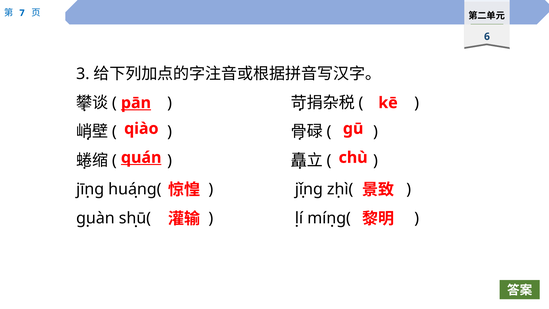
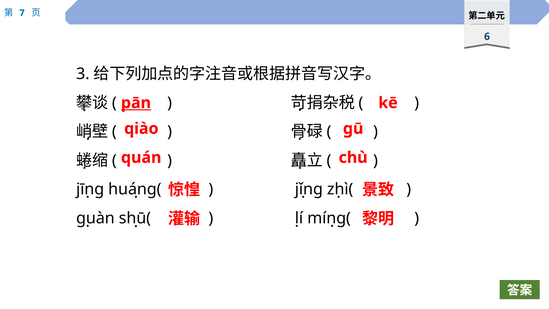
quán underline: present -> none (141, 157)
